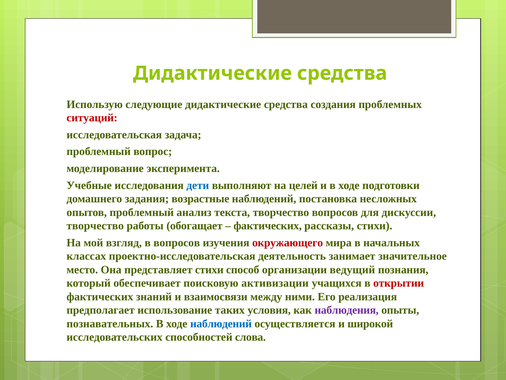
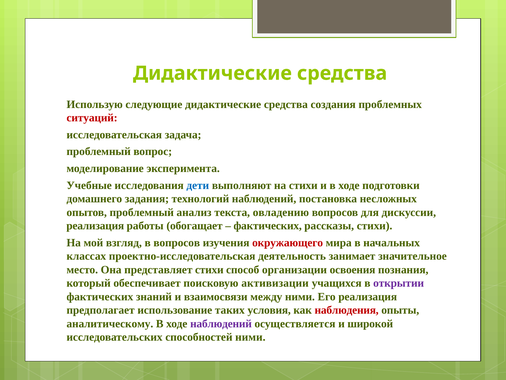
на целей: целей -> стихи (303, 185)
возрастные: возрастные -> технологий (200, 199)
текста творчество: творчество -> овладению (281, 212)
творчество: творчество -> реализация (95, 226)
ведущий: ведущий -> освоения (353, 269)
открытии colour: red -> purple (399, 283)
наблюдения colour: purple -> red (347, 310)
познавательных: познавательных -> аналитическому (110, 323)
наблюдений colour: blue -> purple (221, 323)
способностей слова: слова -> ними (250, 337)
